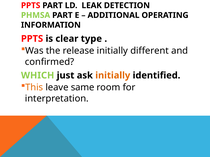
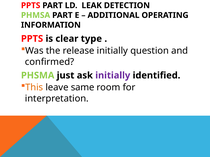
different: different -> question (150, 51)
WHICH: WHICH -> PHSMA (38, 76)
initially colour: orange -> purple (113, 76)
